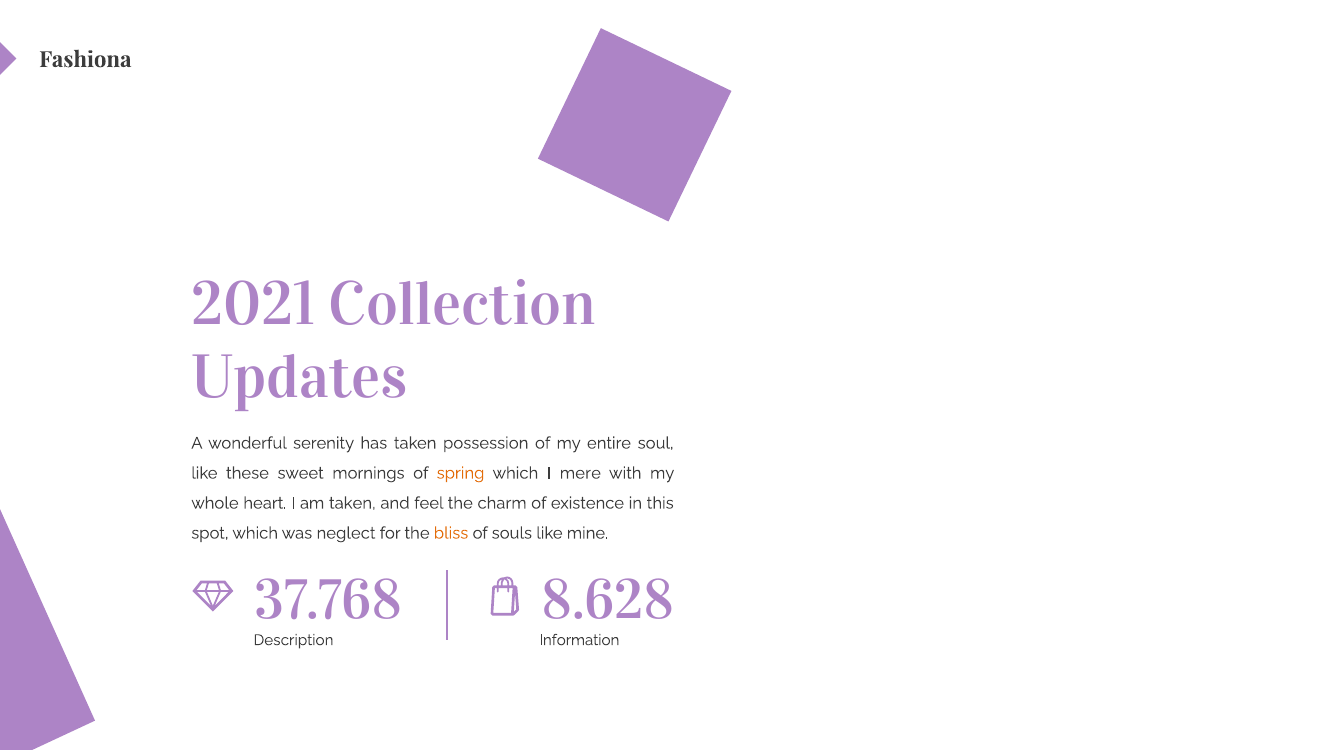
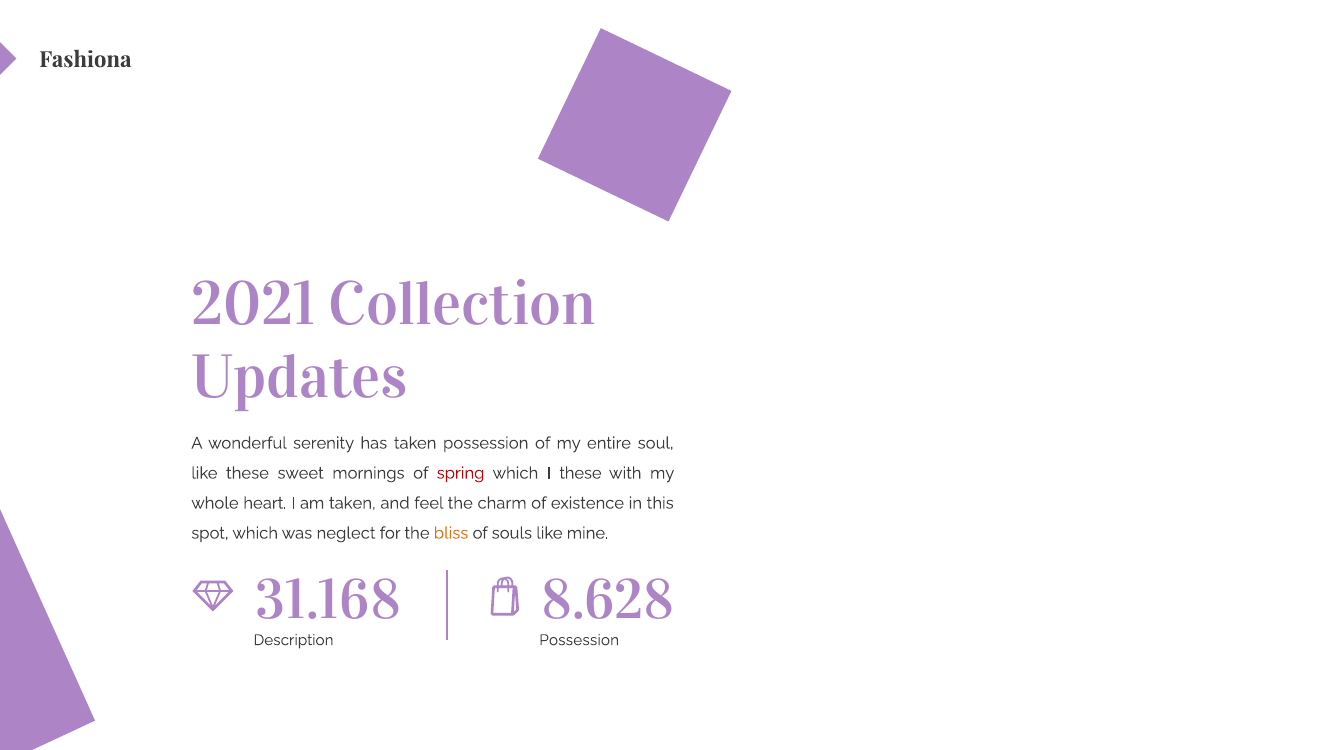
spring colour: orange -> red (461, 473)
I mere: mere -> these (581, 473)
37.768: 37.768 -> 31.168 (328, 600)
Information: Information -> Possession (579, 640)
